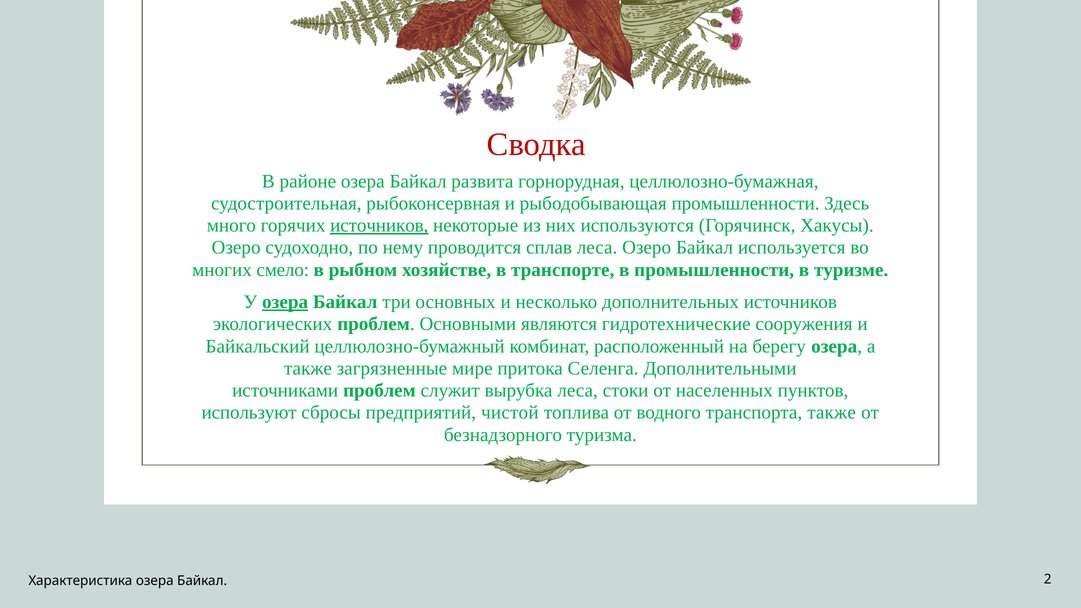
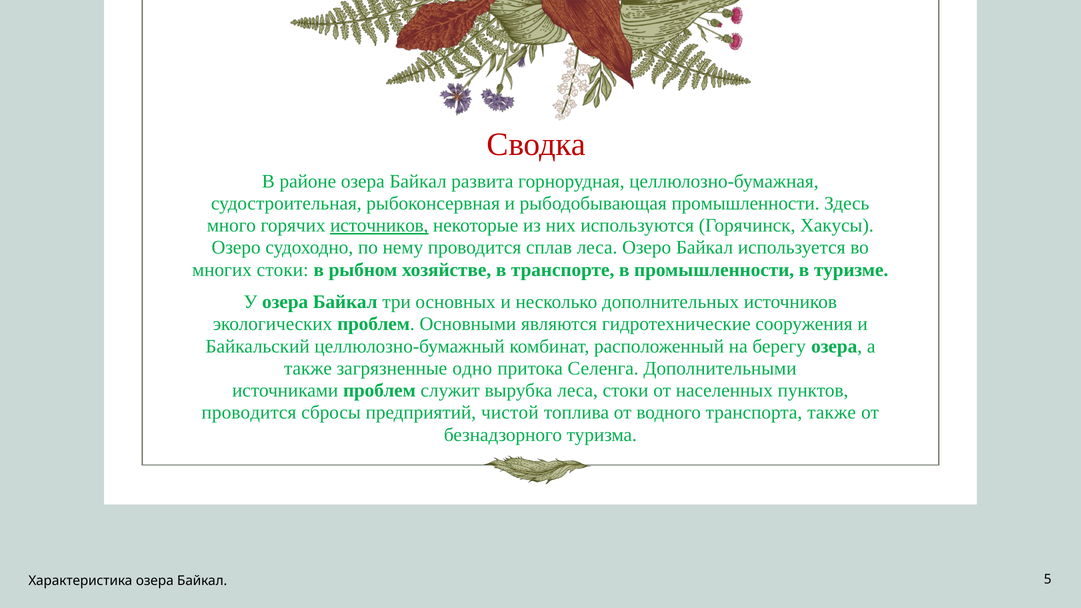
многих смело: смело -> стоки (283, 270)
озера underline: present -> none (285, 302)
мире: мире -> одно (472, 368)
используют: используют -> проводится (249, 413)
2: 2 -> 5 (1048, 580)
